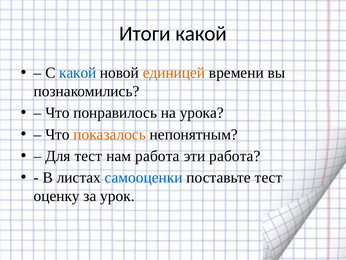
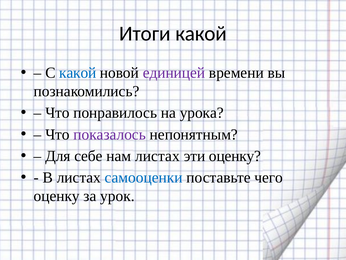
единицей colour: orange -> purple (174, 73)
показалось colour: orange -> purple (110, 134)
Для тест: тест -> себе (88, 156)
нам работа: работа -> листах (157, 156)
эти работа: работа -> оценку (235, 156)
поставьте тест: тест -> чего (269, 177)
